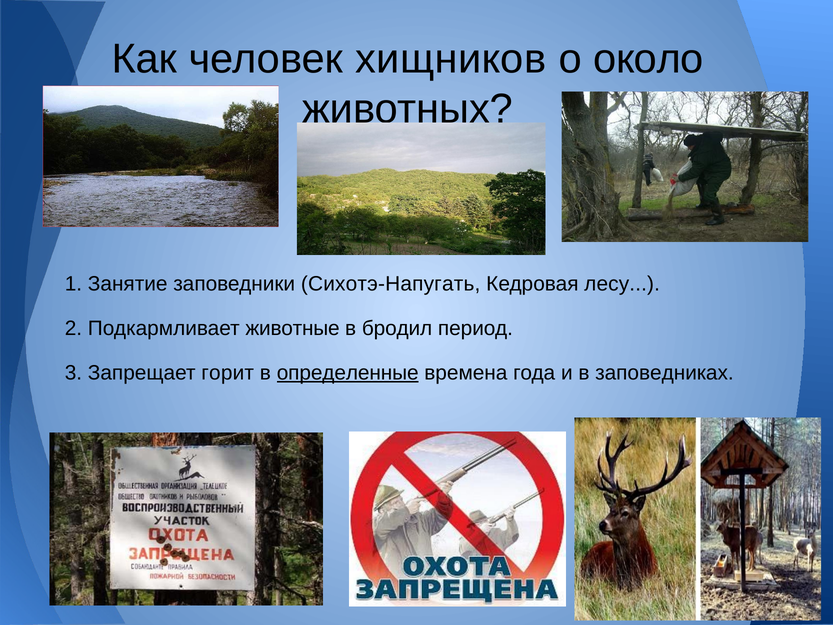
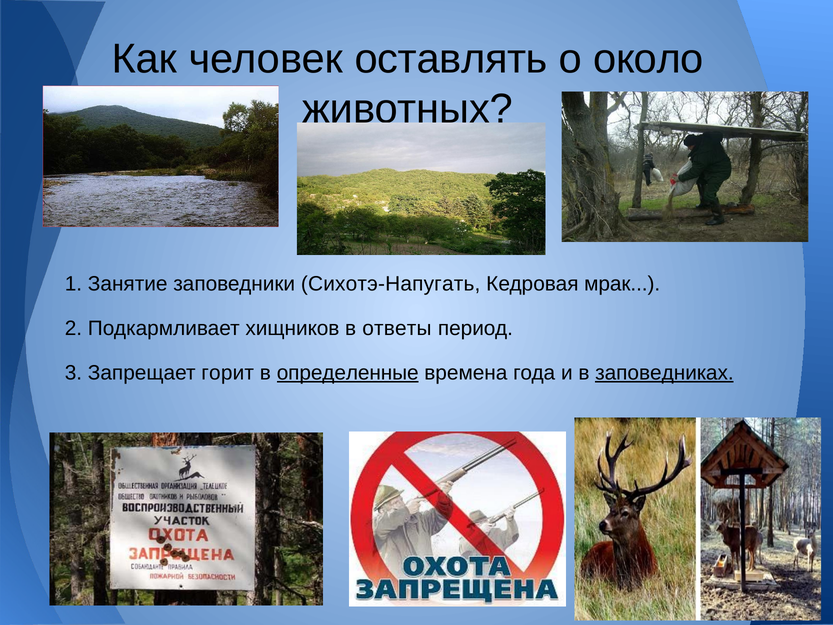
хищников: хищников -> оставлять (451, 59)
лесу: лесу -> мрак (622, 284)
животные: животные -> хищников (292, 328)
бродил: бродил -> ответы (397, 328)
заповедниках underline: none -> present (664, 373)
